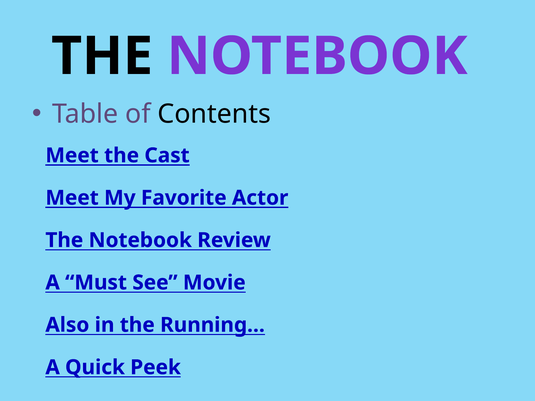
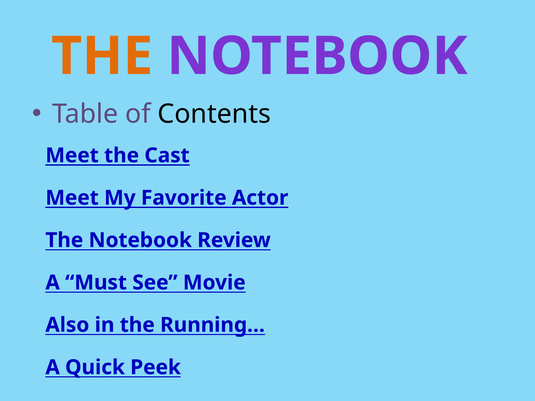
THE colour: black -> orange (102, 56)
